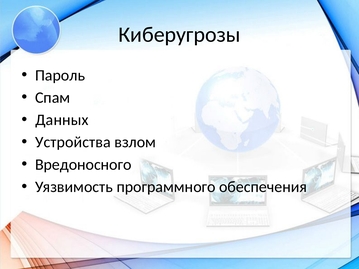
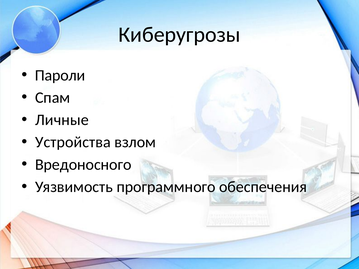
Пароль: Пароль -> Пароли (60, 75)
Данных: Данных -> Личные (62, 120)
